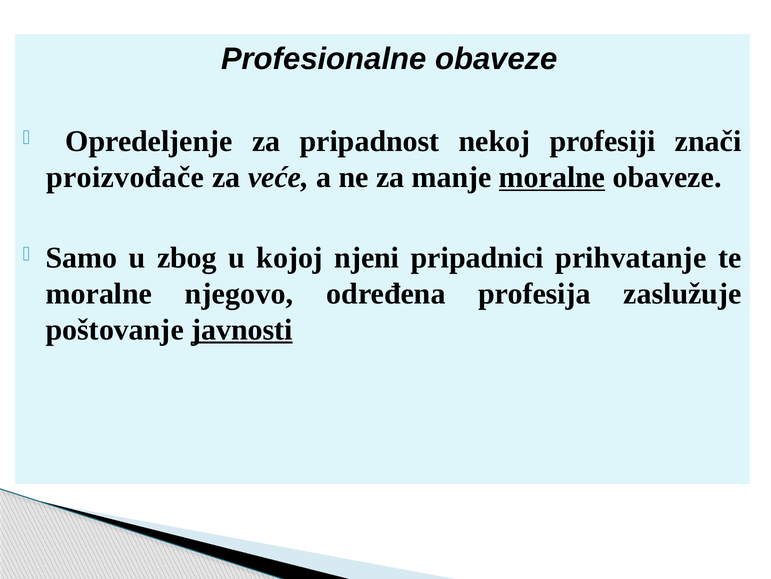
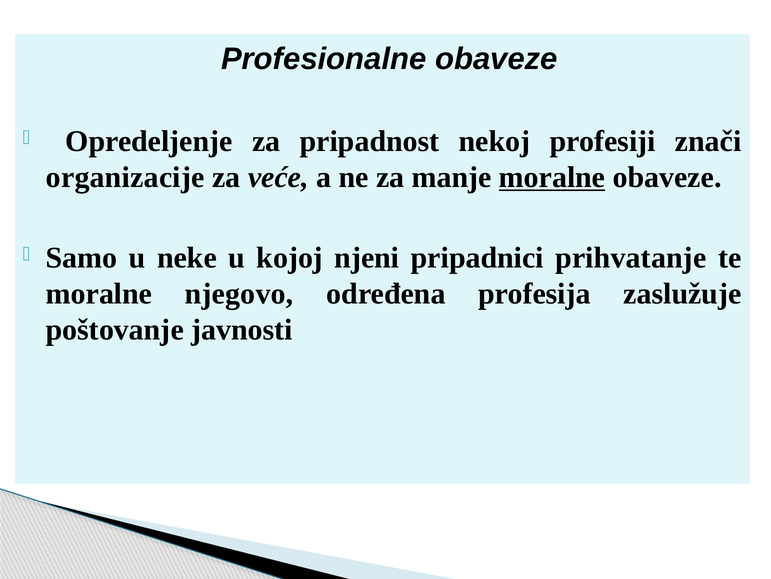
proizvođače: proizvođače -> organizacije (125, 177)
zbog: zbog -> neke (187, 257)
javnosti underline: present -> none (242, 329)
